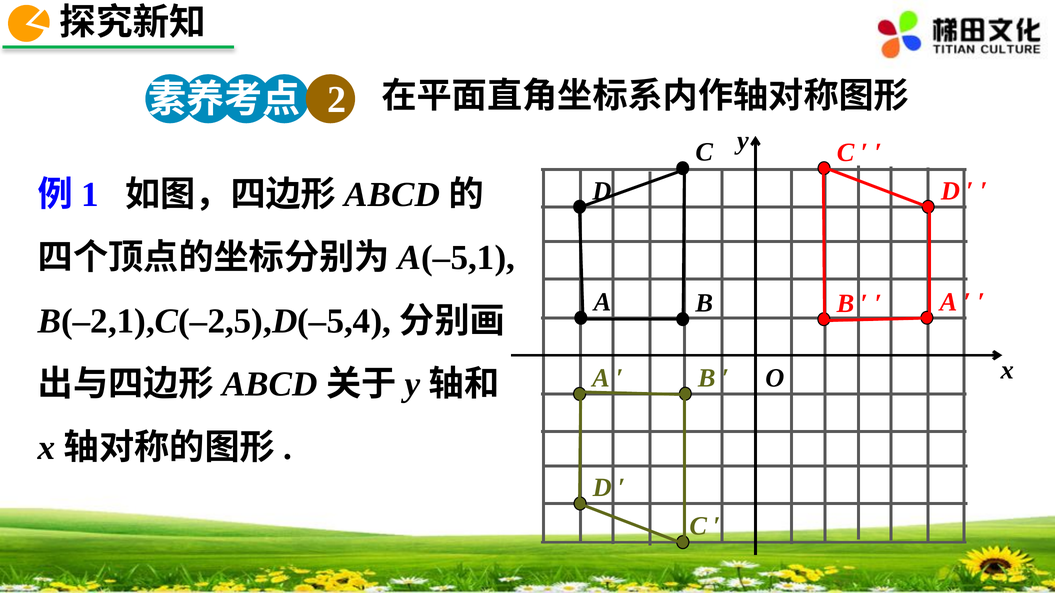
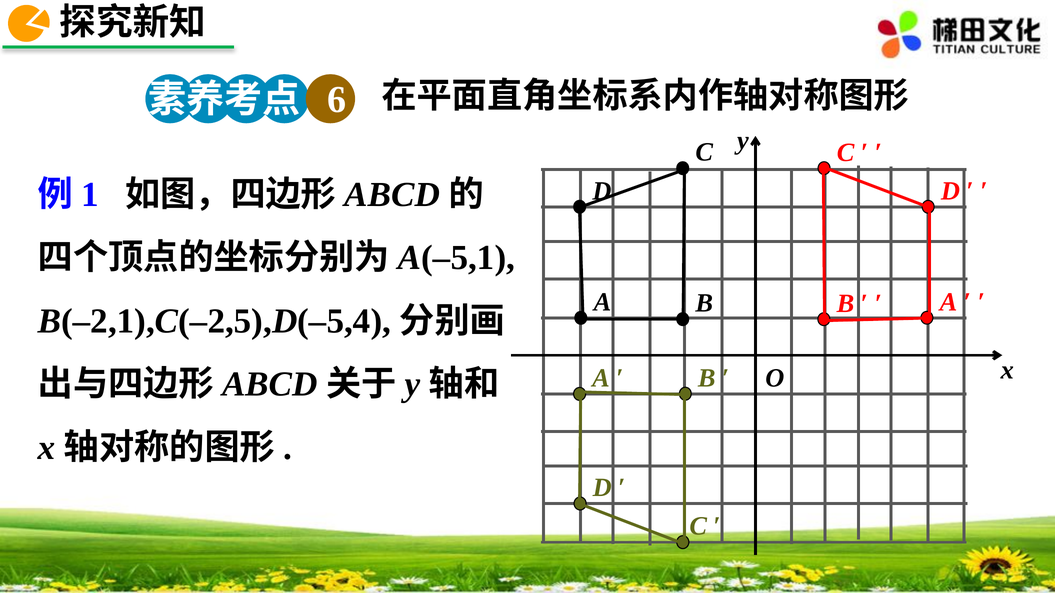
2: 2 -> 6 (337, 100)
